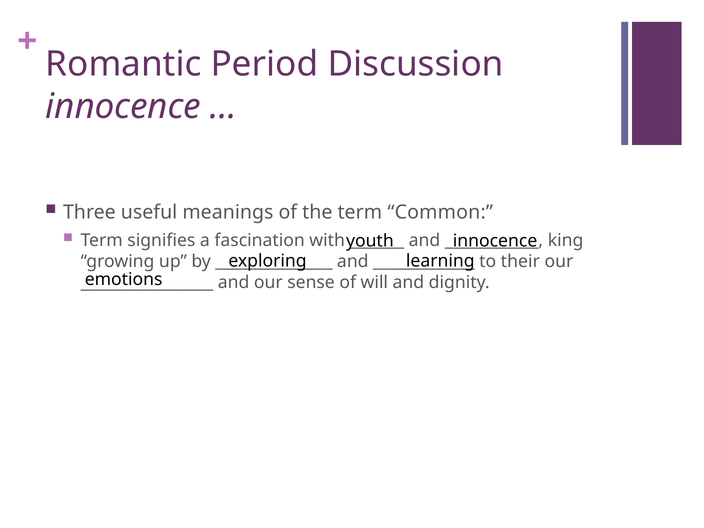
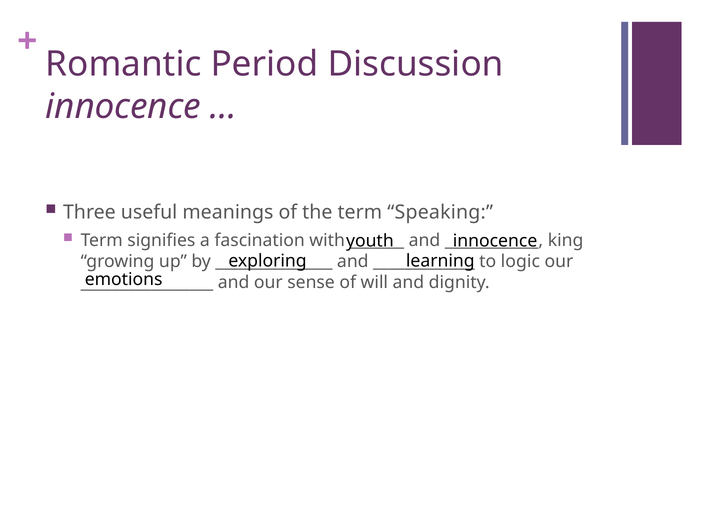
Common: Common -> Speaking (440, 212)
their: their -> logic (520, 261)
